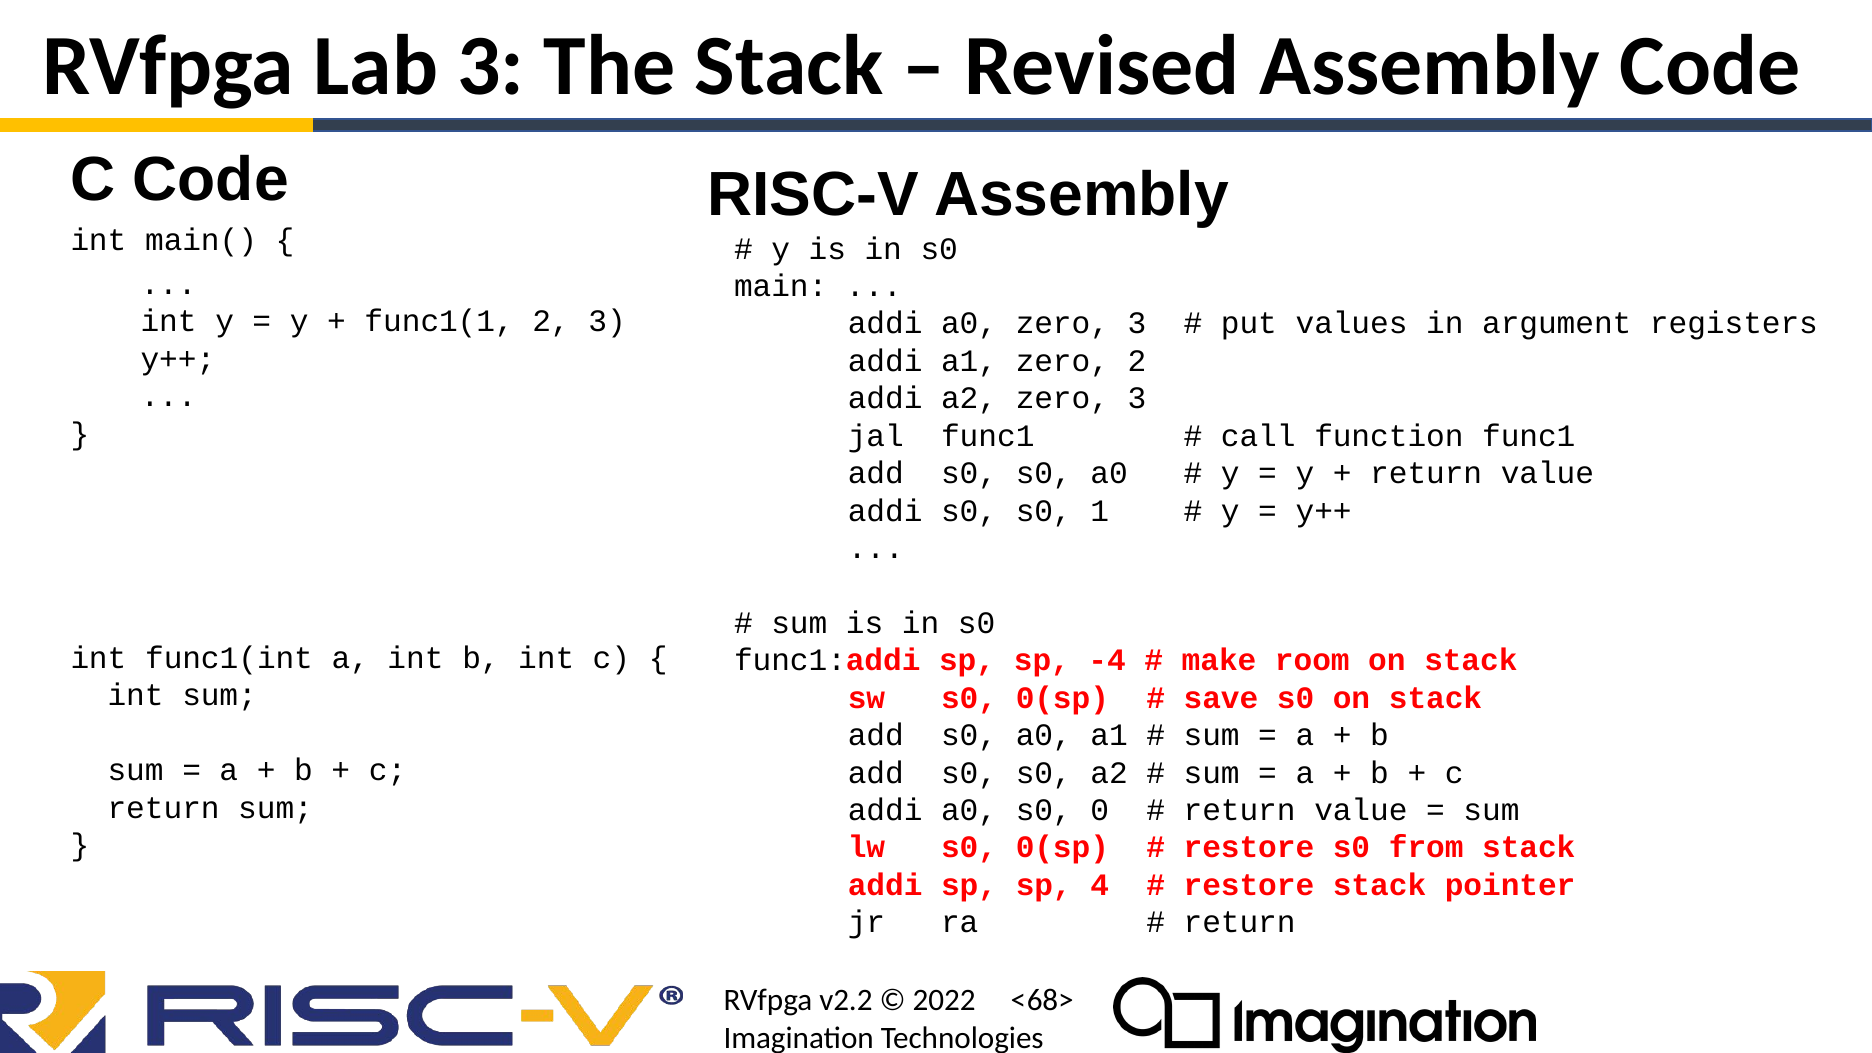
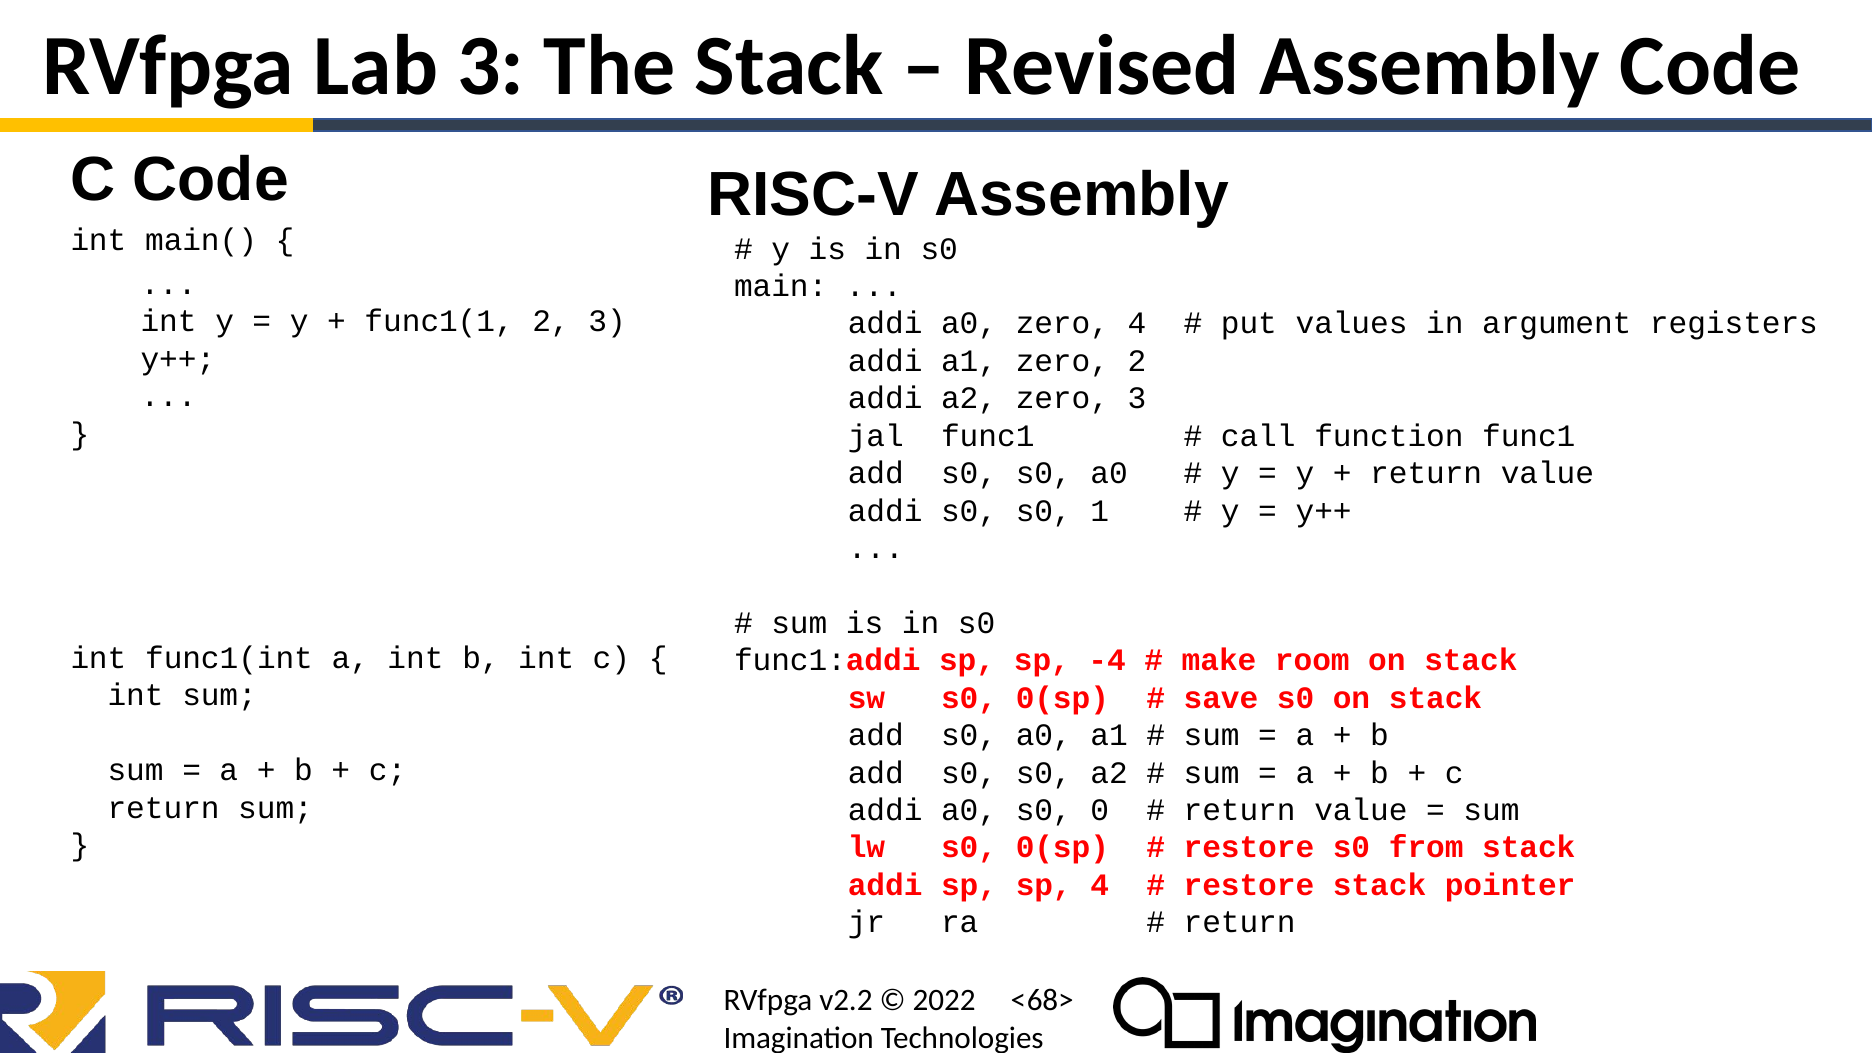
a0 zero 3: 3 -> 4 (1137, 324)
